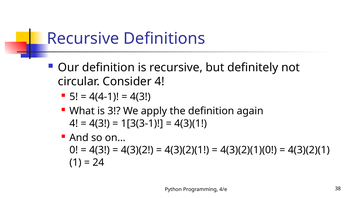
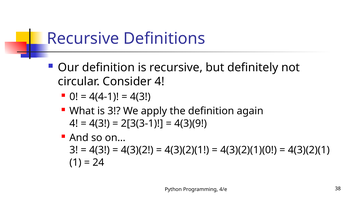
5: 5 -> 0 (74, 96)
1[3(3-1: 1[3(3-1 -> 2[3(3-1 (142, 123)
4(3)(1: 4(3)(1 -> 4(3)(9 (191, 123)
0: 0 -> 3 (74, 150)
